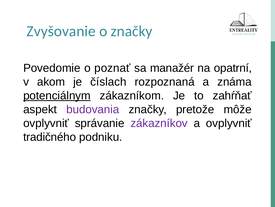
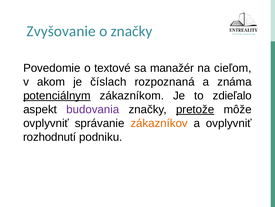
poznať: poznať -> textové (112, 68)
opatrní: opatrní -> cieľom (233, 68)
zahŕňať: zahŕňať -> zdieľalo (232, 95)
pretože underline: none -> present (195, 109)
zákazníkov colour: purple -> orange (159, 123)
tradičného: tradičného -> rozhodnutí (50, 137)
